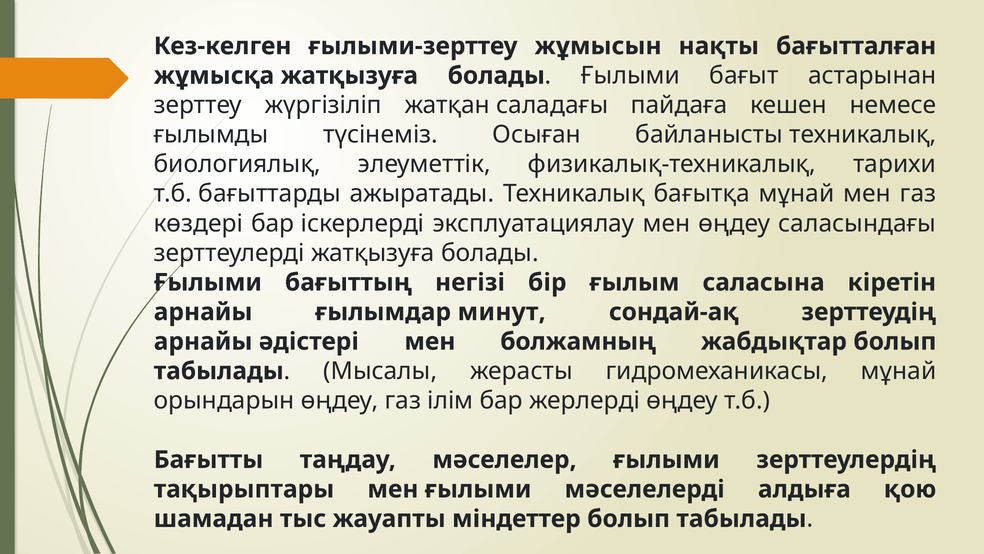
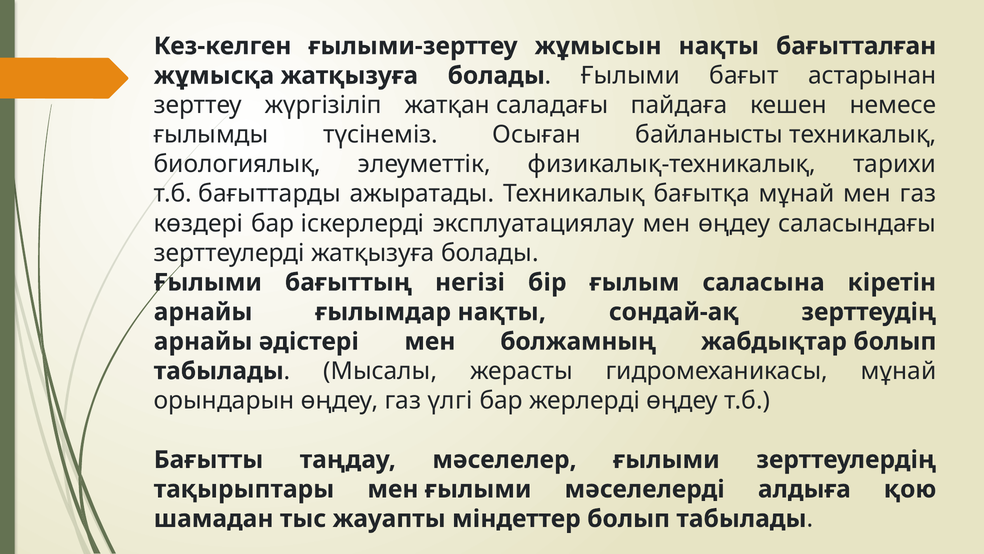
ғылымдар минут: минут -> нақты (502, 312)
ілім: ілім -> үлгі (450, 400)
